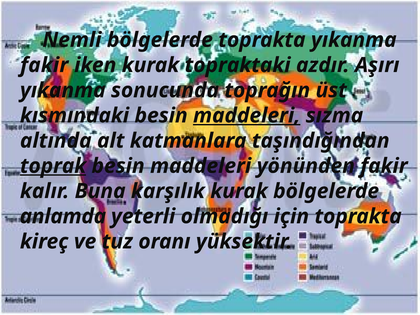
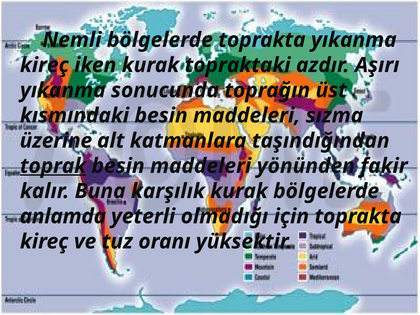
fakir: fakir -> kireç (44, 65)
maddeleri underline: present -> none (247, 116)
altında: altında -> üzerine (56, 141)
